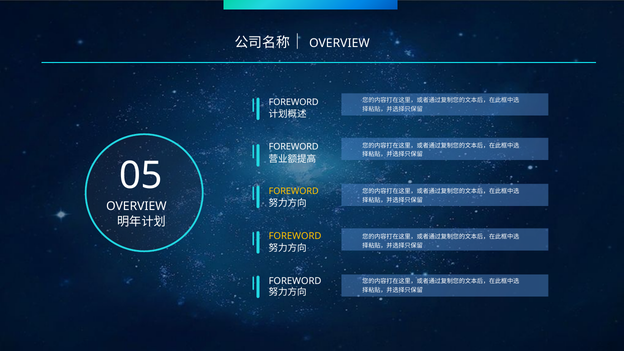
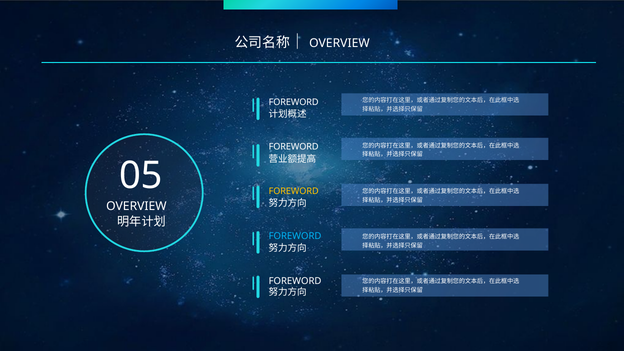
FOREWORD colour: yellow -> light blue (295, 236)
